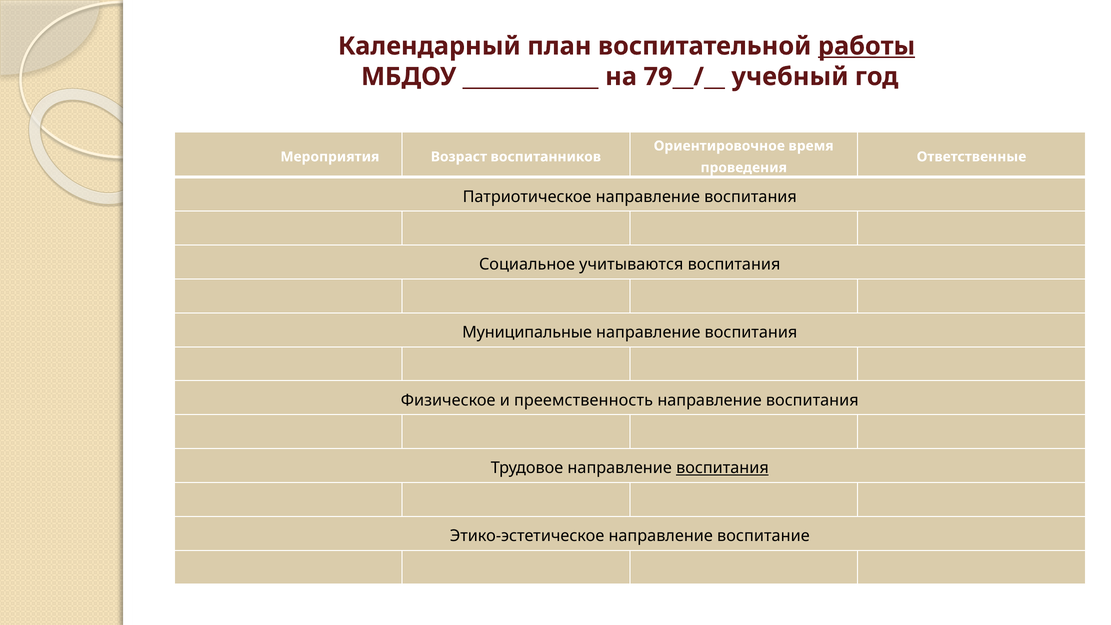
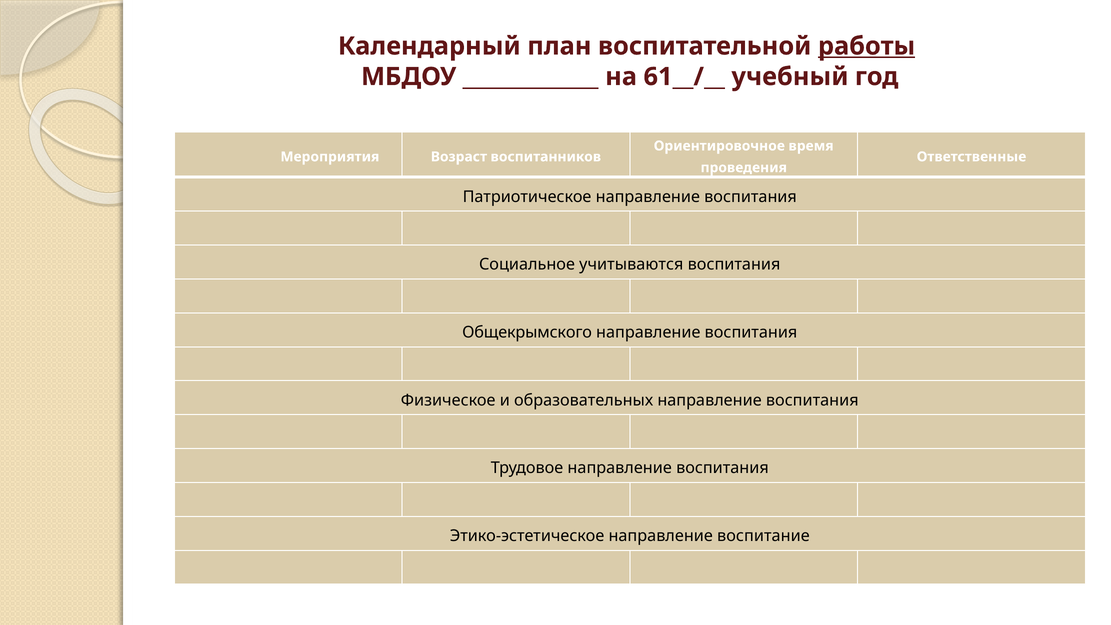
79__/__: 79__/__ -> 61__/__ (684, 77)
Муниципальные: Муниципальные -> Общекрымского (527, 332)
преемственность: преемственность -> образовательных (584, 400)
воспитания underline: present -> none (722, 468)
